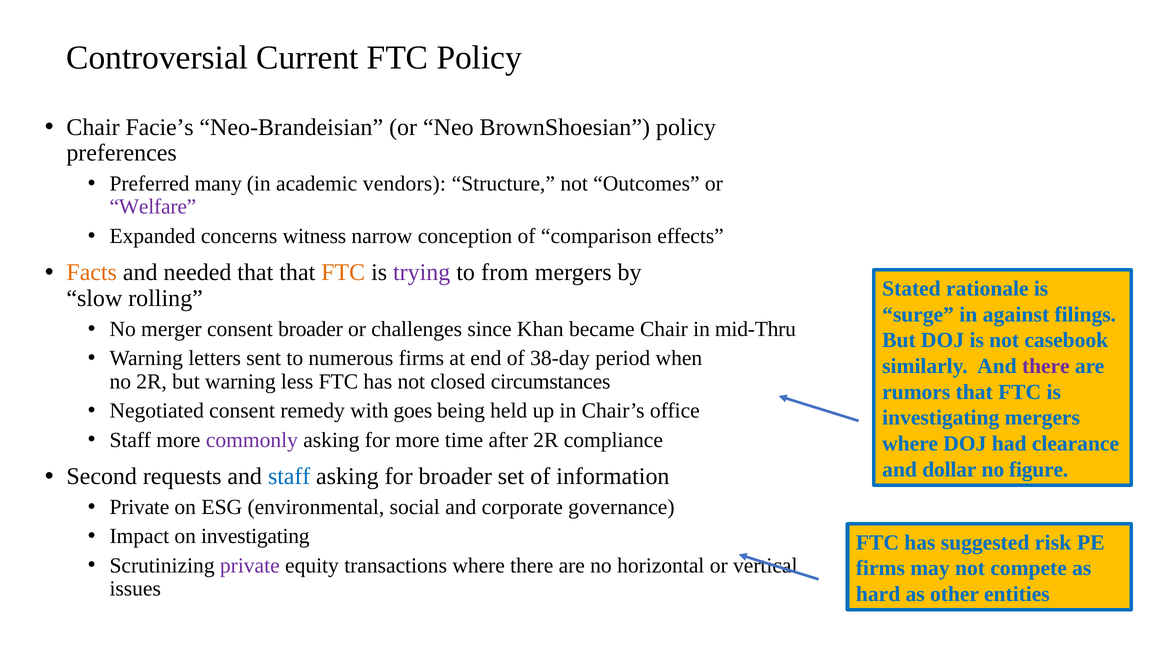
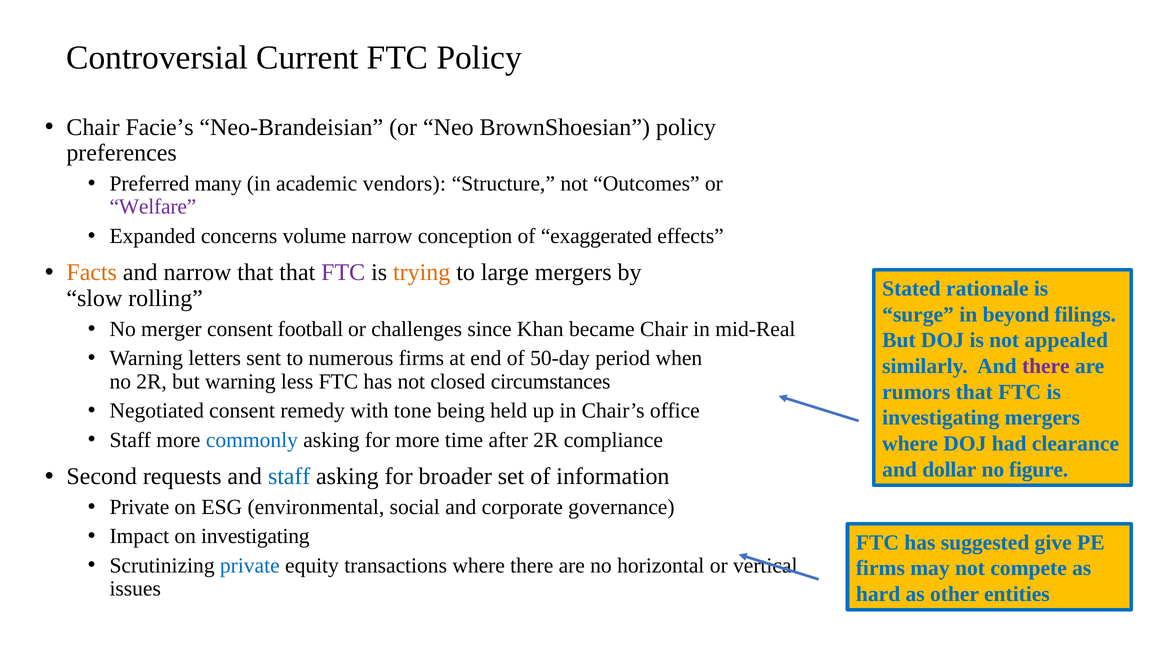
witness: witness -> volume (314, 236)
comparison: comparison -> exaggerated (597, 236)
and needed: needed -> narrow (197, 273)
FTC colour: orange -> purple (343, 273)
trying colour: purple -> orange (422, 273)
from: from -> large (505, 273)
against: against -> beyond (1016, 315)
consent broader: broader -> football (311, 329)
mid-Thru: mid-Thru -> mid-Real (755, 329)
casebook: casebook -> appealed (1066, 340)
38-day: 38-day -> 50-day (560, 358)
goes: goes -> tone (413, 411)
commonly colour: purple -> blue (252, 440)
risk: risk -> give (1053, 543)
private colour: purple -> blue (250, 566)
